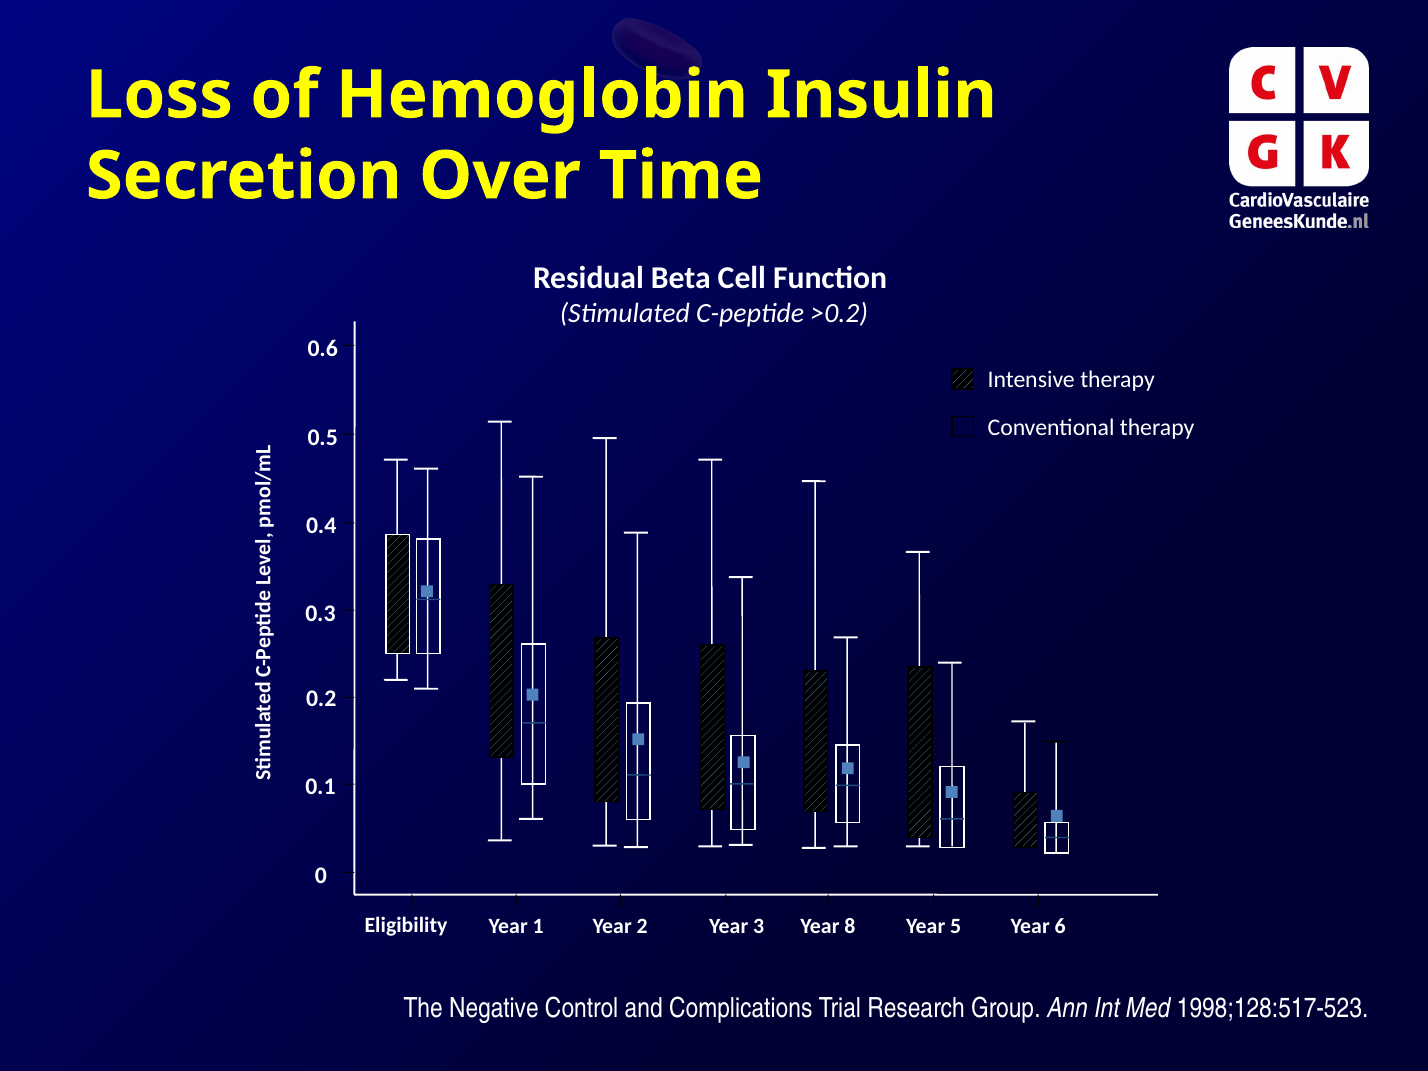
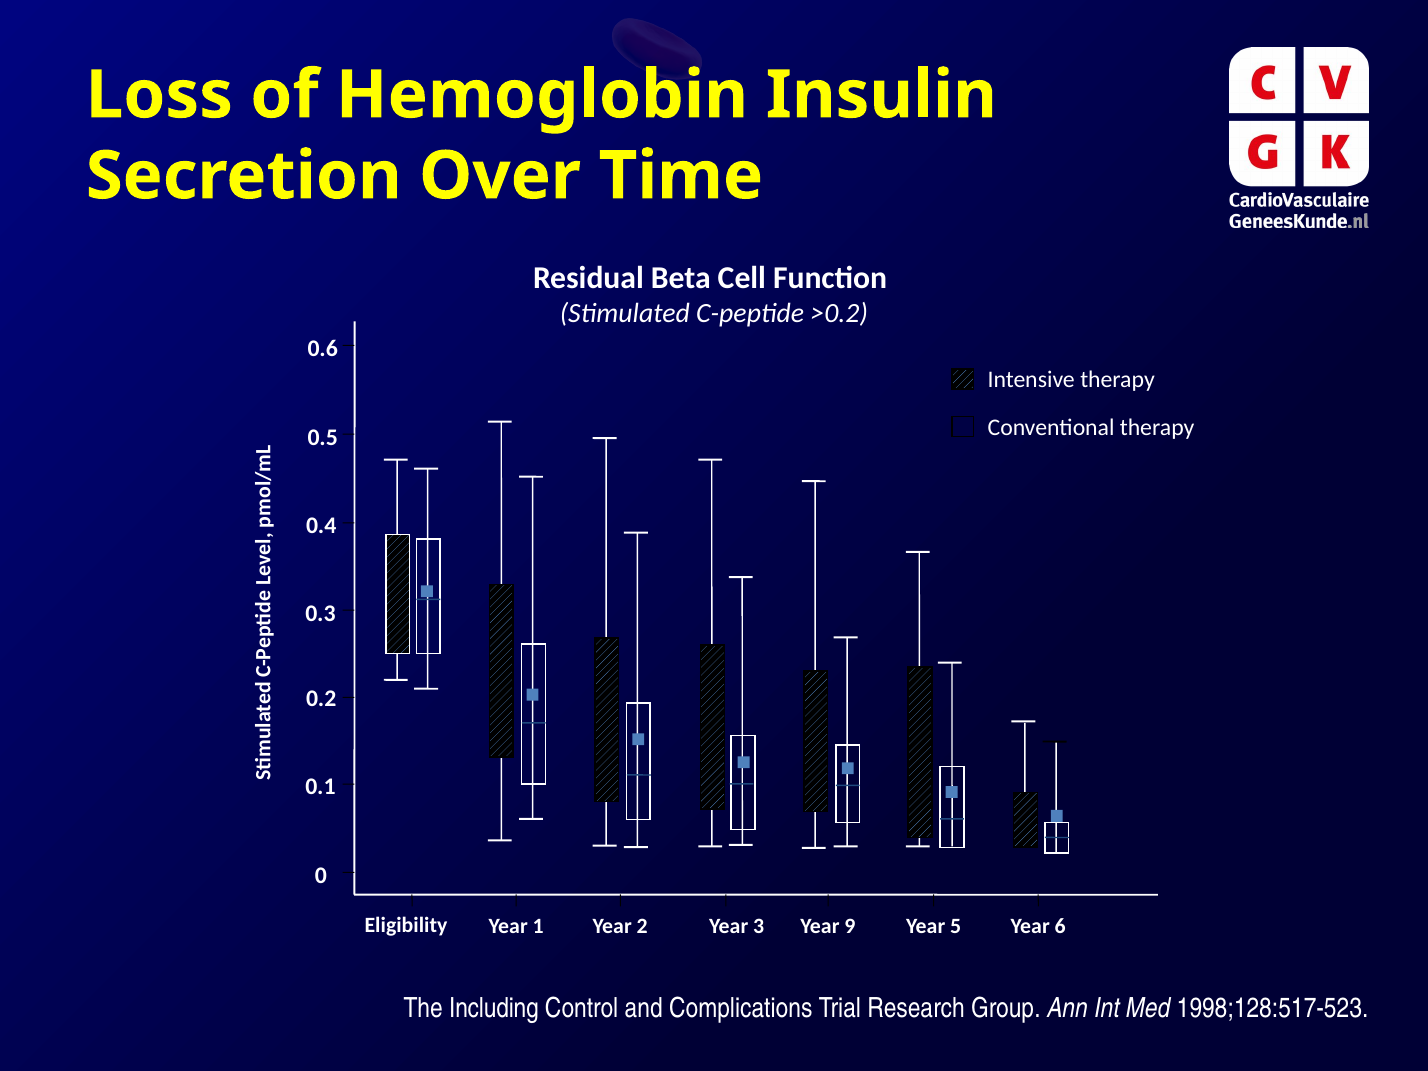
8: 8 -> 9 (850, 926)
Negative: Negative -> Including (494, 1008)
